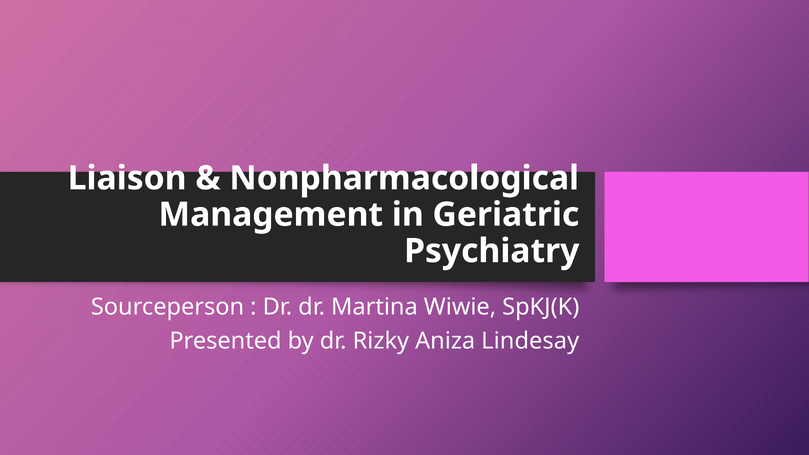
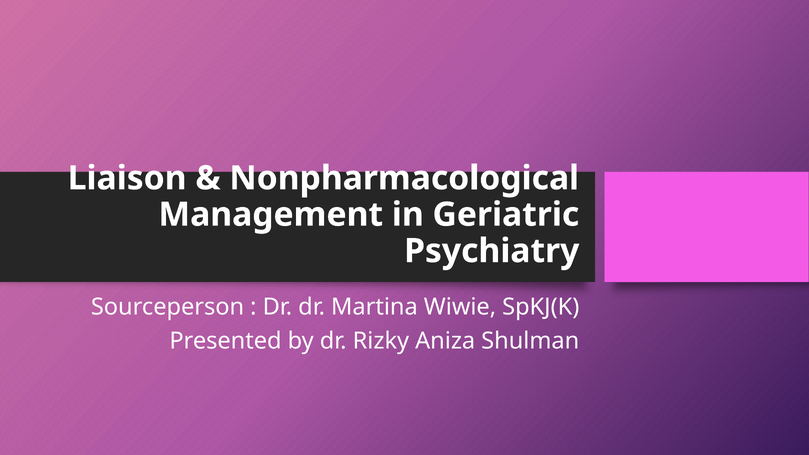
Lindesay: Lindesay -> Shulman (530, 341)
